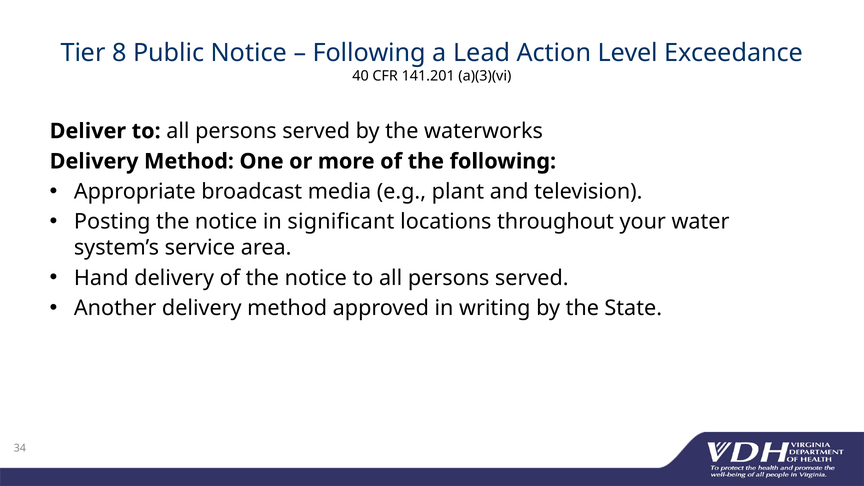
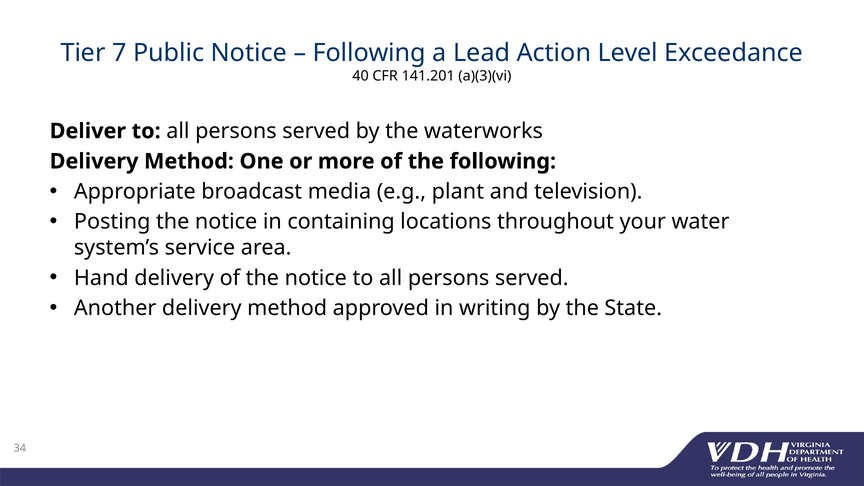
8: 8 -> 7 (119, 53)
significant: significant -> containing (341, 222)
